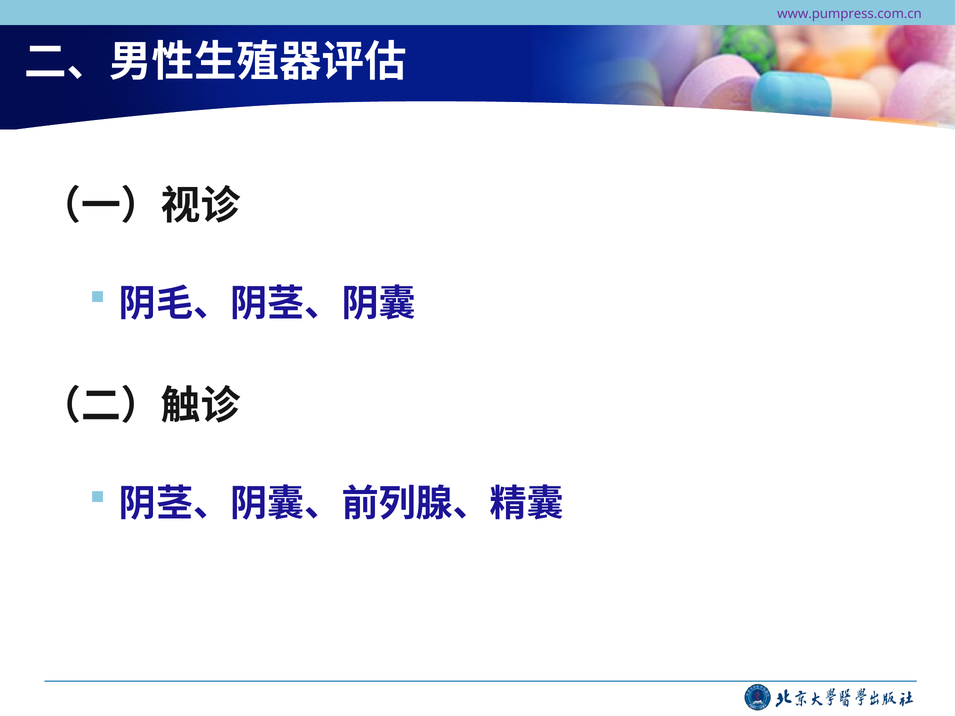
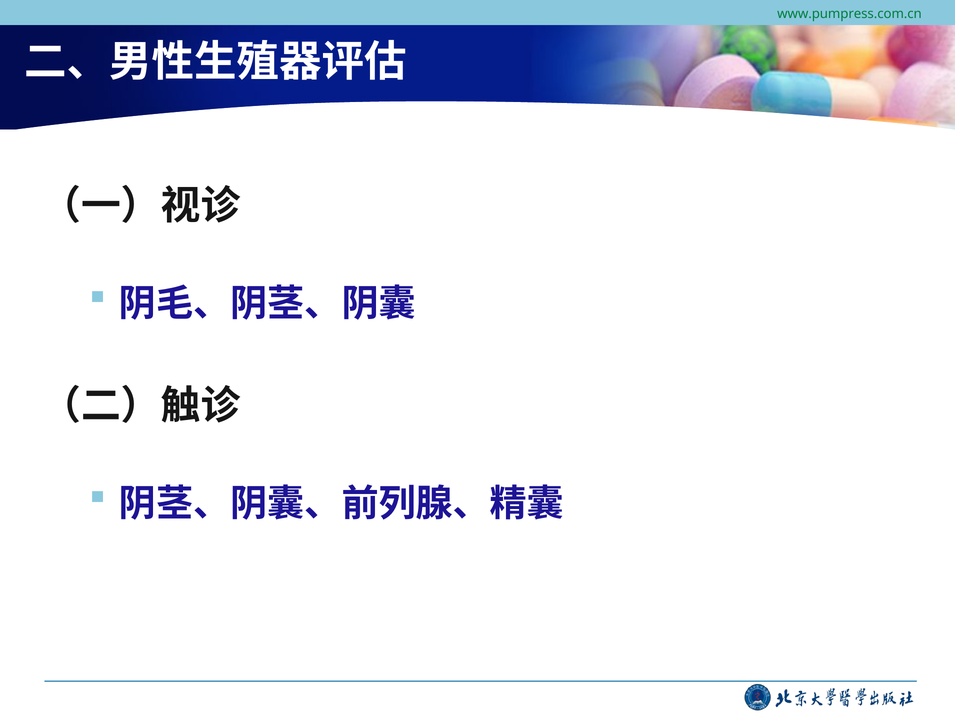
www.pumpress.com.cn colour: purple -> green (850, 14)
